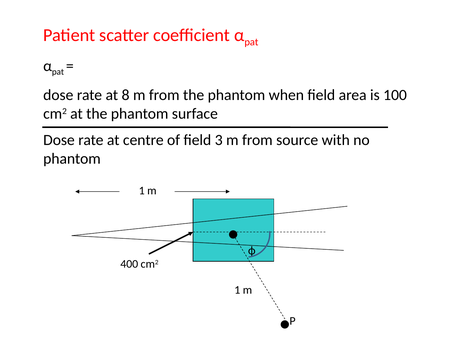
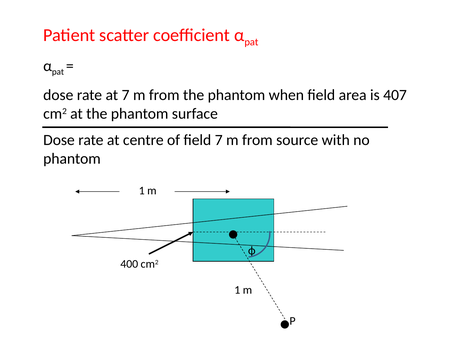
at 8: 8 -> 7 (126, 95)
100: 100 -> 407 (395, 95)
field 3: 3 -> 7 (219, 140)
